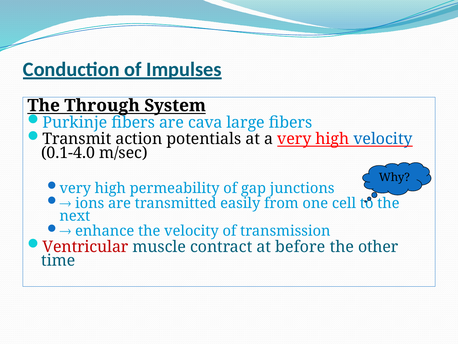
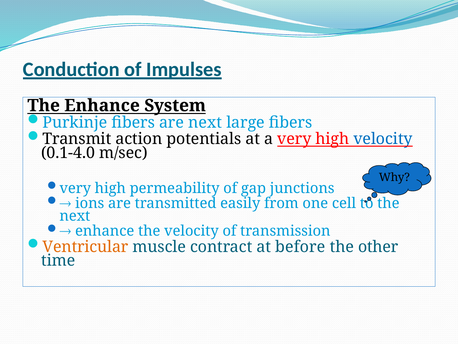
The Through: Through -> Enhance (102, 105)
are cava: cava -> next (205, 122)
Ventricular colour: red -> orange (85, 247)
